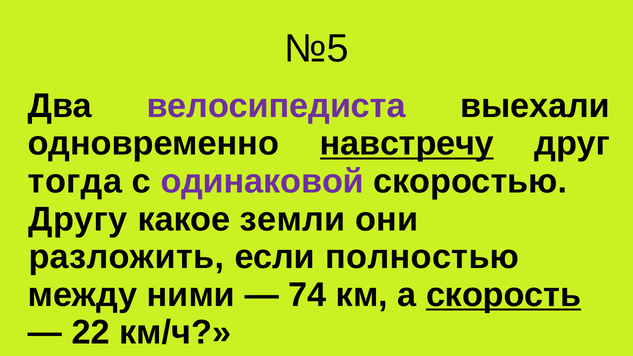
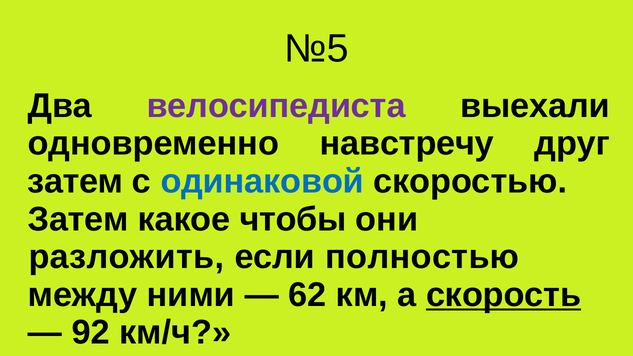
навстречу underline: present -> none (407, 144)
тогда: тогда -> затем (75, 181)
одинаковой colour: purple -> blue (262, 181)
Другу: Другу -> Затем (78, 219)
земли: земли -> чтобы (293, 219)
74: 74 -> 62 (307, 295)
22: 22 -> 92 (91, 333)
